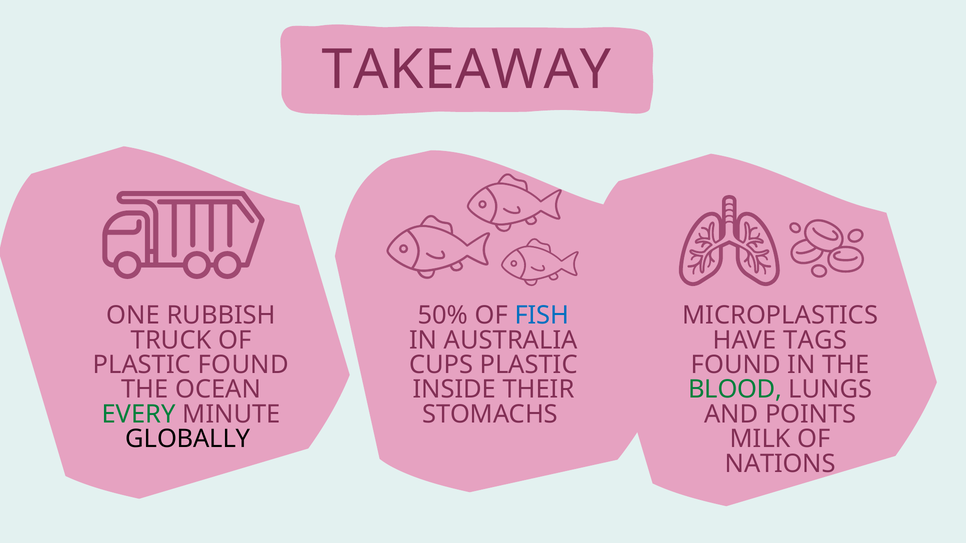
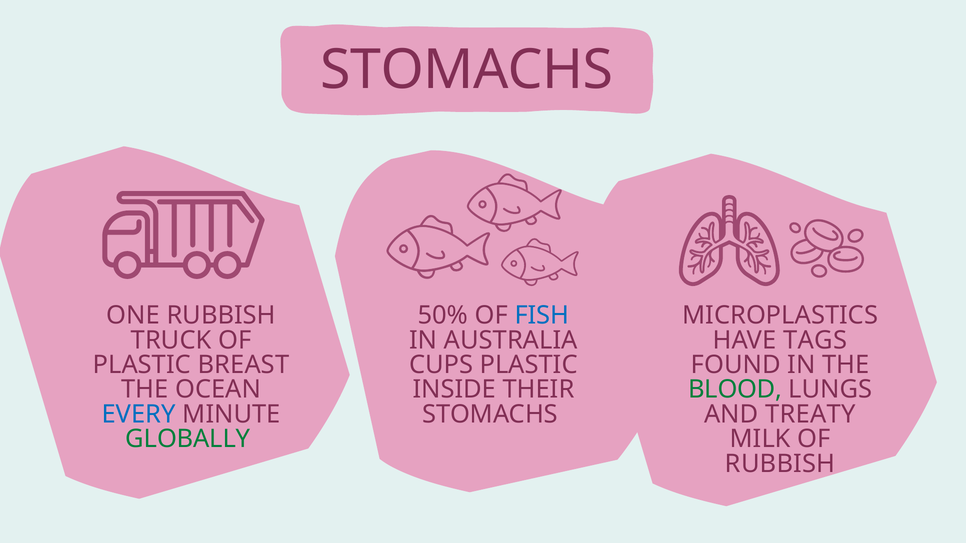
TAKEAWAY: TAKEAWAY -> STOMACHS (467, 70)
PLASTIC FOUND: FOUND -> BREAST (243, 365)
EVERY colour: green -> blue (139, 415)
POINTS: POINTS -> TREATY (811, 415)
GLOBALLY colour: black -> green (188, 439)
NATIONS: NATIONS -> RUBBISH (780, 464)
